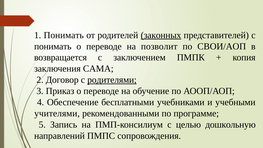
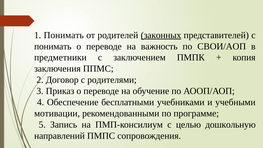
позволит: позволит -> важность (159, 46)
возвращается: возвращается -> предметники (60, 57)
САМА: САМА -> ППМС (98, 69)
родителями underline: present -> none (112, 80)
учителями: учителями -> мотивации (57, 113)
